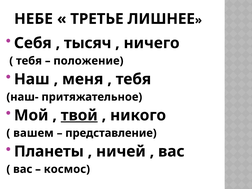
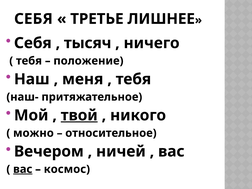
НЕБЕ: НЕБЕ -> СЕБЯ (33, 19)
вашем: вашем -> можно (33, 133)
представление: представление -> относительное (111, 133)
Планеты: Планеты -> Вечером (49, 151)
вас underline: none -> present (23, 169)
